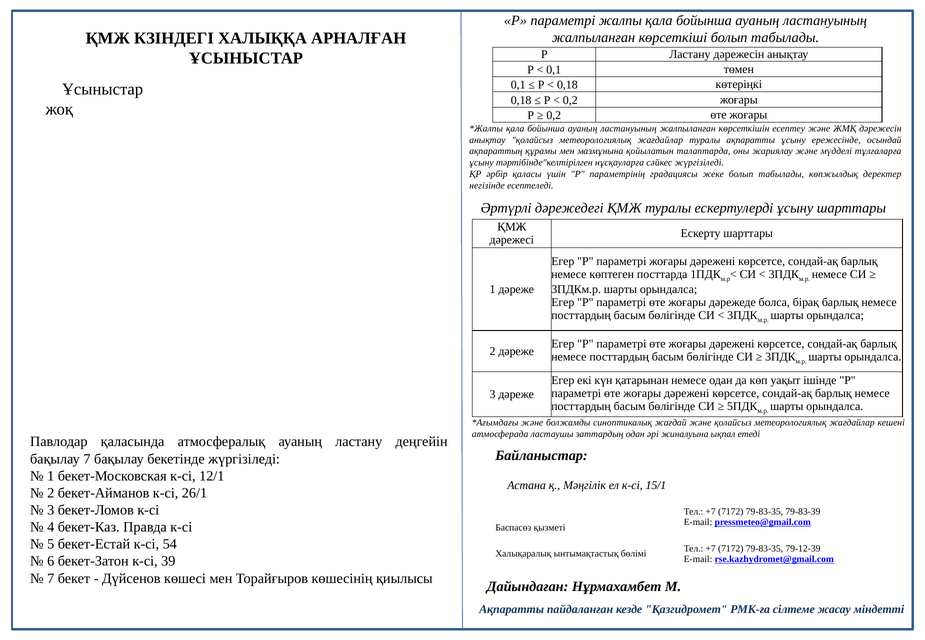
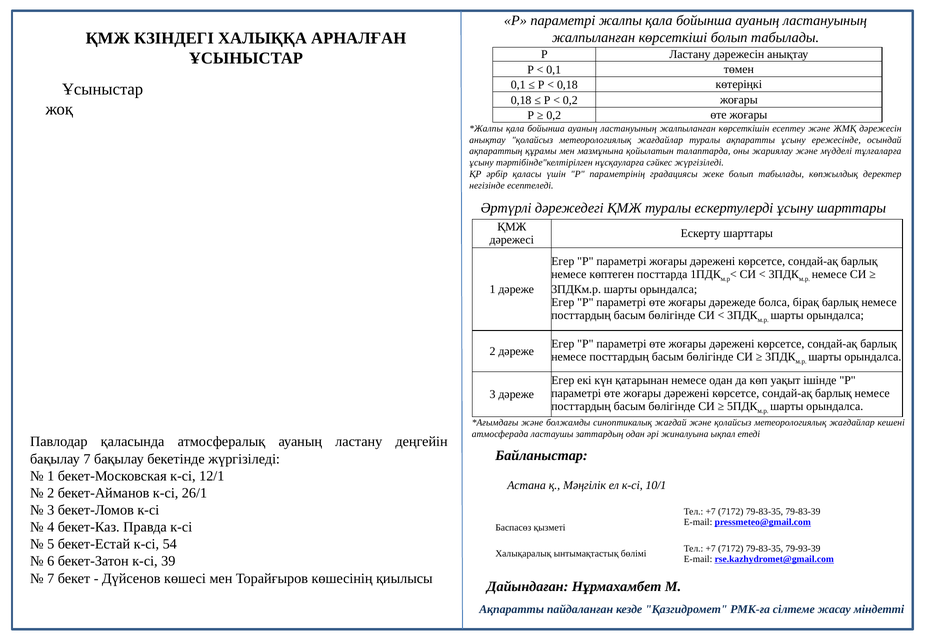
15/1: 15/1 -> 10/1 (656, 486)
79-12-39: 79-12-39 -> 79-93-39 (803, 549)
